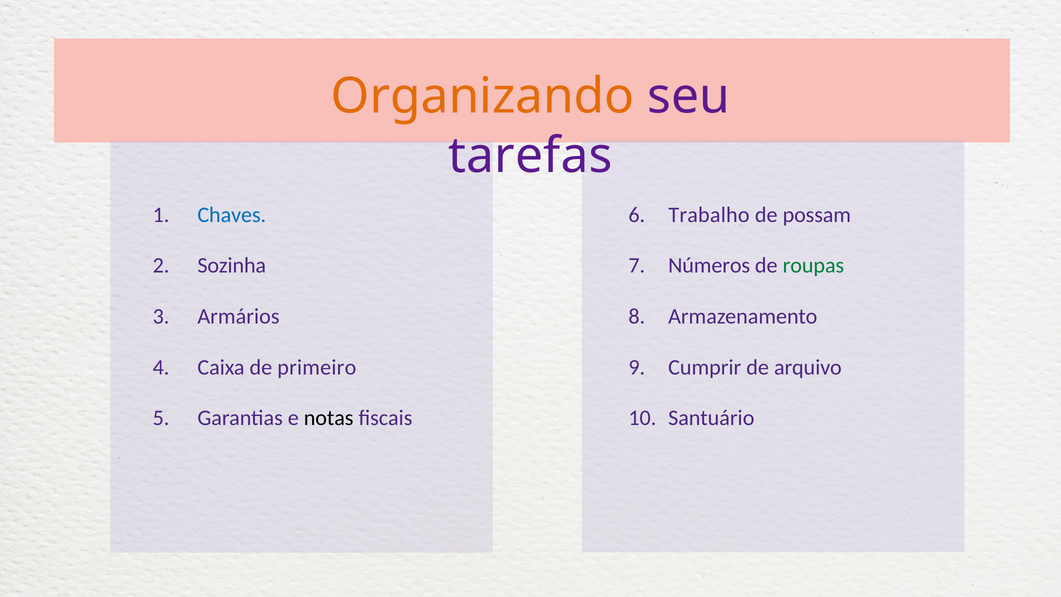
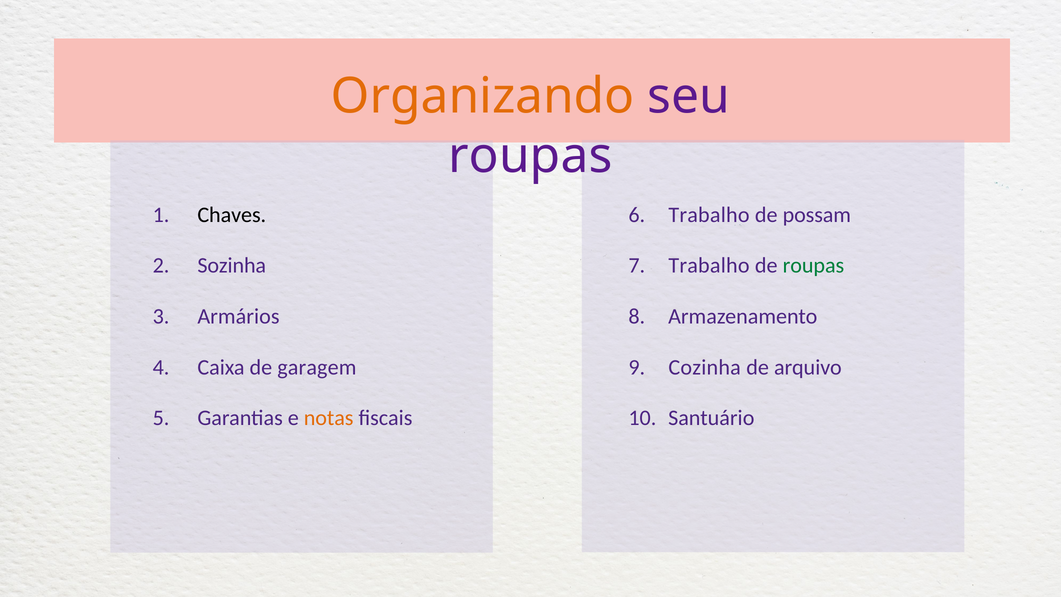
tarefas: tarefas -> roupas (530, 156)
Chaves colour: blue -> black (232, 215)
Números: Números -> Trabalho (709, 265)
primeiro: primeiro -> garagem (317, 367)
Cumprir: Cumprir -> Cozinha (705, 367)
notas colour: black -> orange (329, 418)
